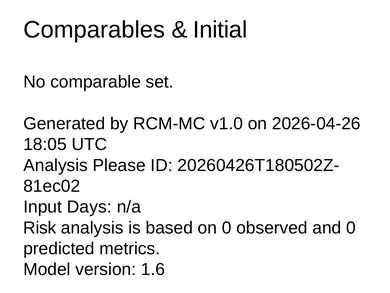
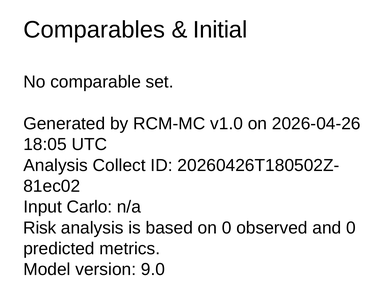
Please: Please -> Collect (119, 165)
Days: Days -> Carlo (89, 207)
1.6: 1.6 -> 9.0 (153, 269)
